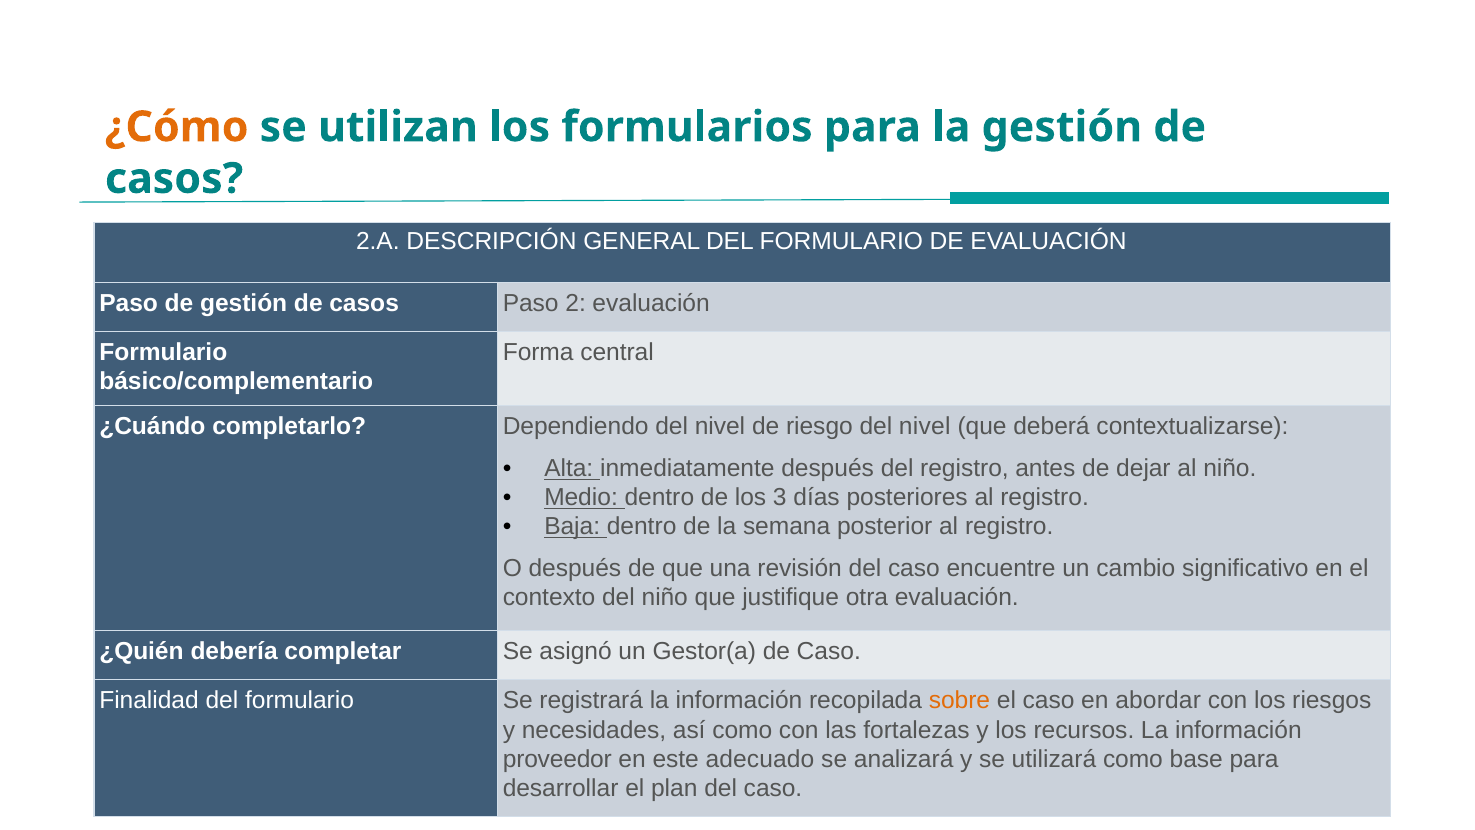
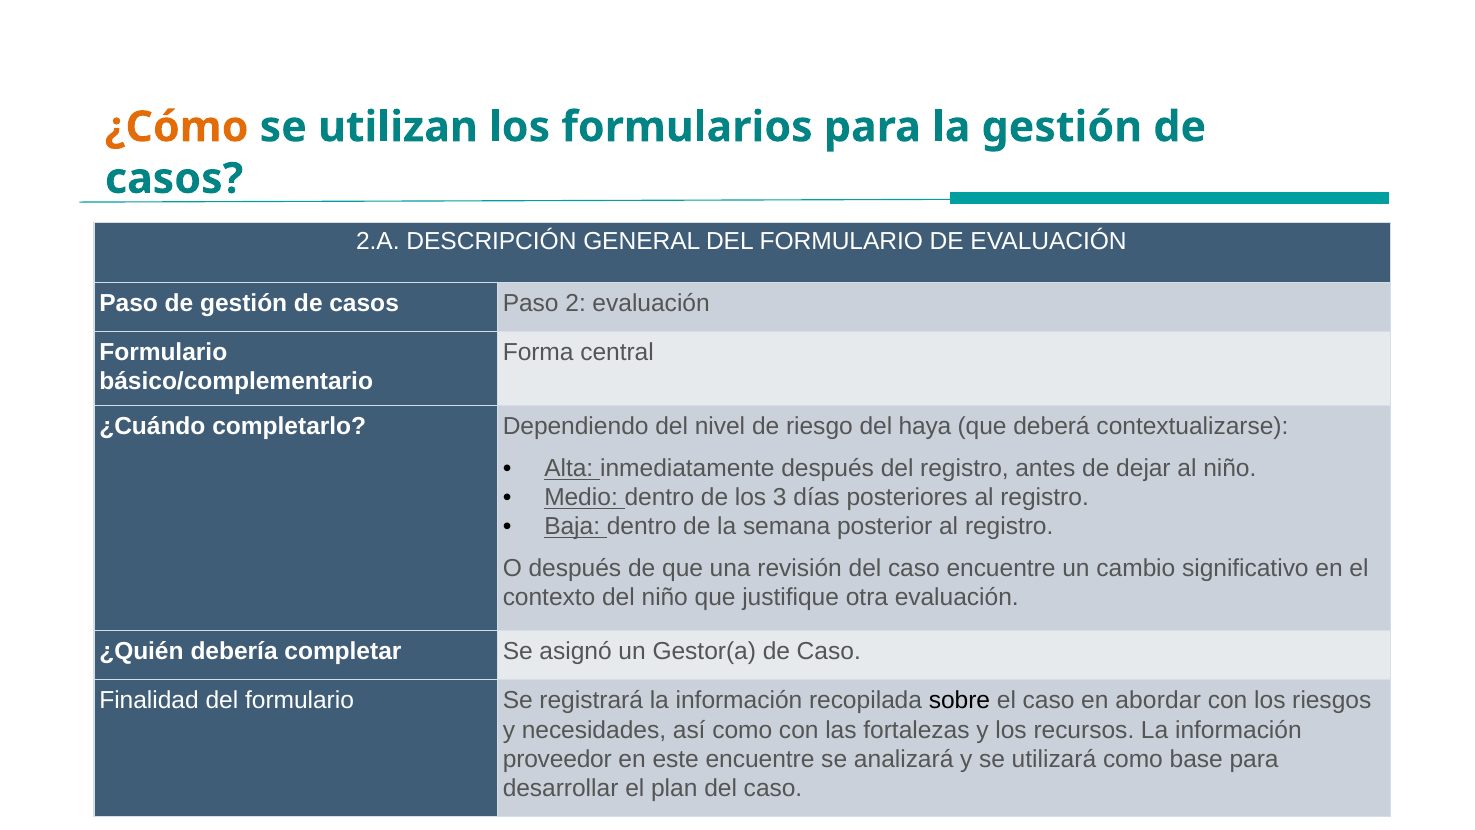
riesgo del nivel: nivel -> haya (925, 427)
sobre colour: orange -> black (959, 700)
este adecuado: adecuado -> encuentre (760, 759)
